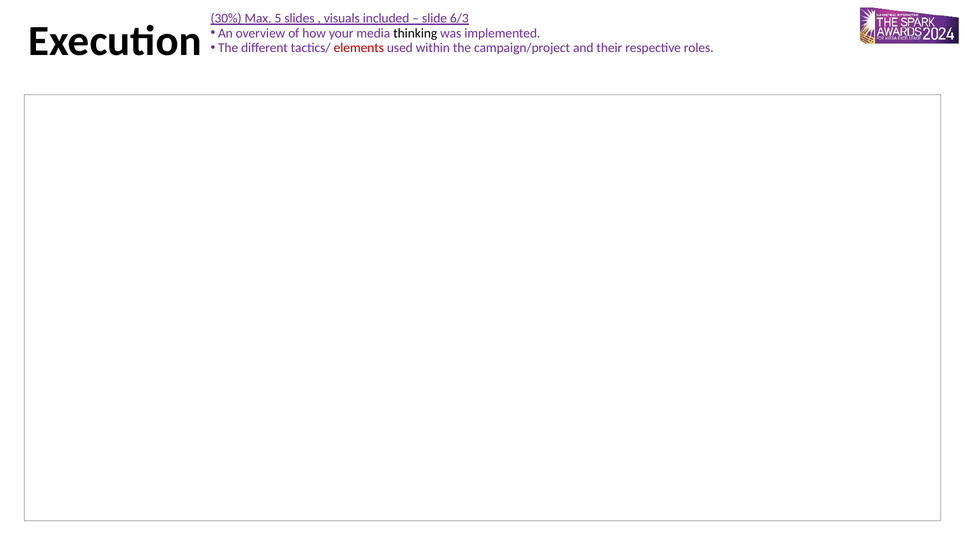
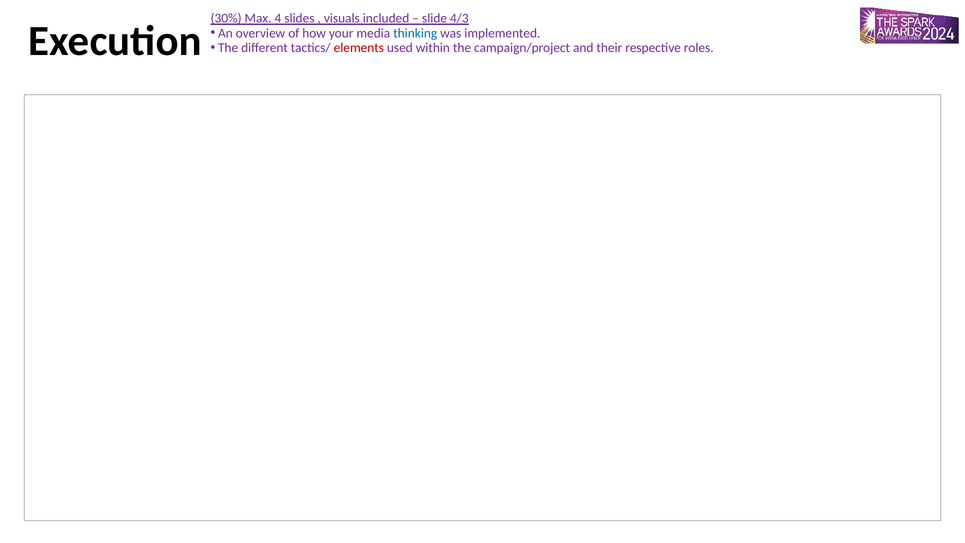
5: 5 -> 4 (278, 18)
6/3: 6/3 -> 4/3 (459, 18)
thinking colour: black -> blue (415, 33)
